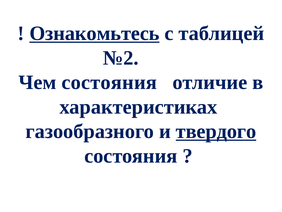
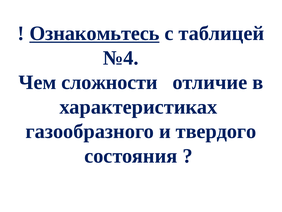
№2: №2 -> №4 (121, 58)
Чем состояния: состояния -> сложности (109, 82)
твердого underline: present -> none (216, 131)
